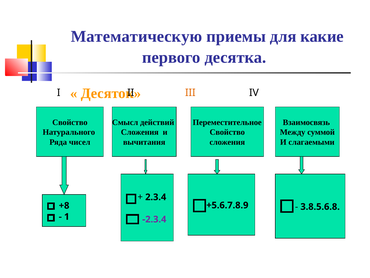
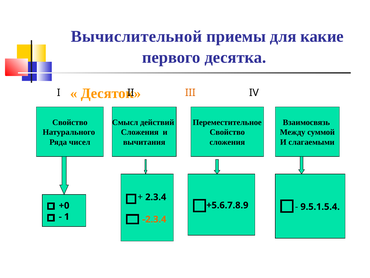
Математическую: Математическую -> Вычислительной (136, 36)
3.8.5.6.8: 3.8.5.6.8 -> 9.5.1.5.4 (320, 206)
+8: +8 -> +0 (64, 205)
-2.3.4 colour: purple -> orange (154, 219)
